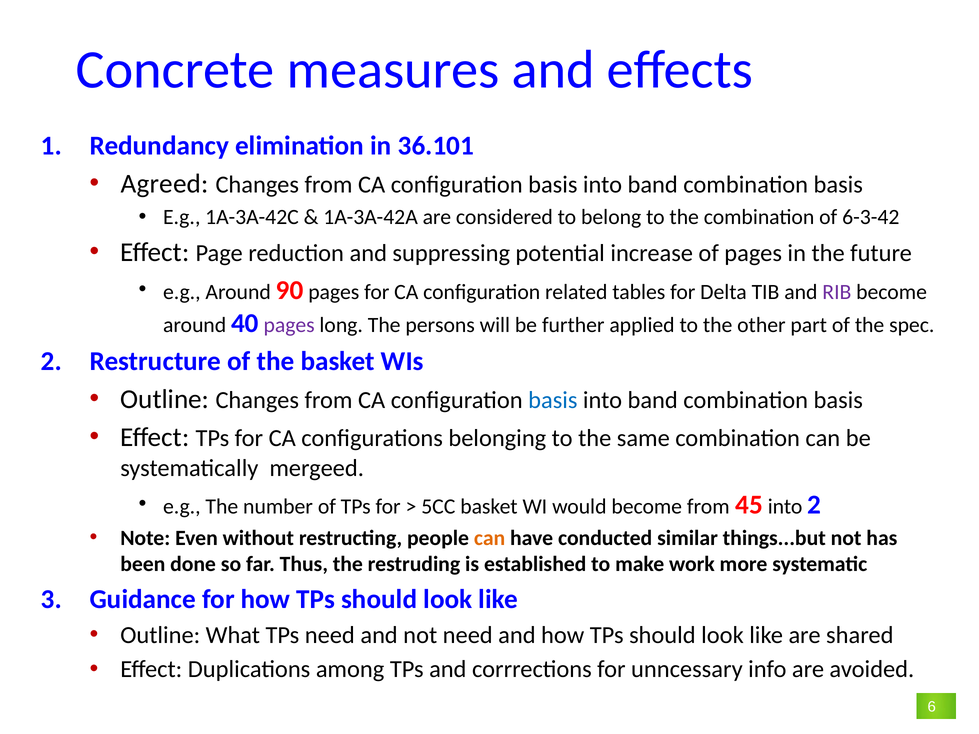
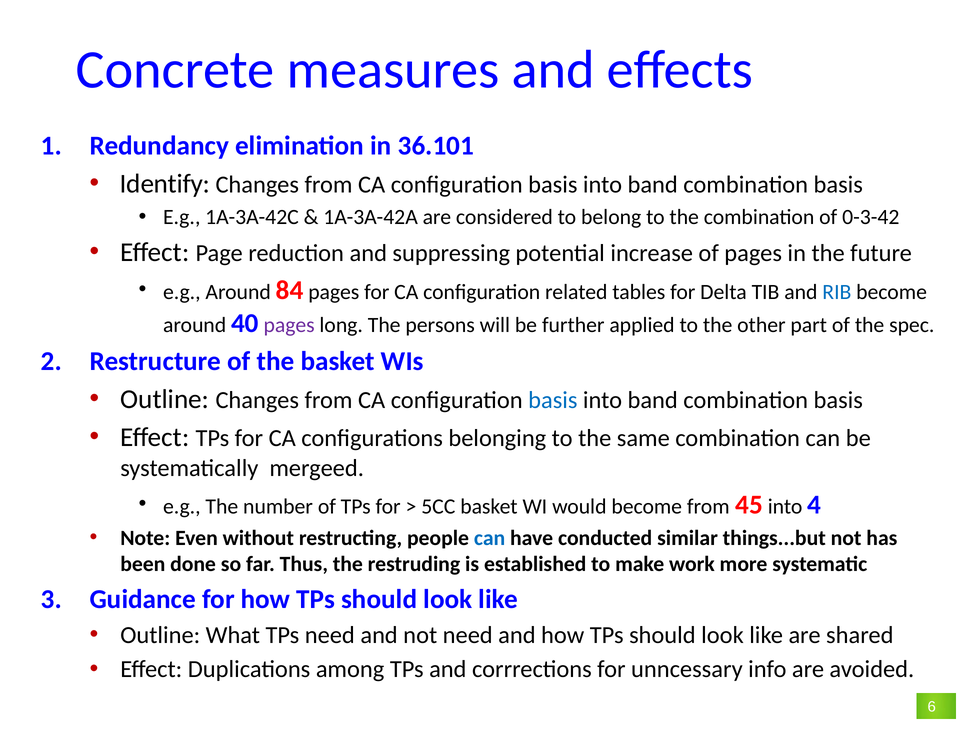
Agreed: Agreed -> Identify (165, 184)
6-3-42: 6-3-42 -> 0-3-42 (871, 217)
90: 90 -> 84 (290, 291)
RIB colour: purple -> blue (837, 292)
into 2: 2 -> 4 (814, 505)
can colour: orange -> blue (490, 538)
